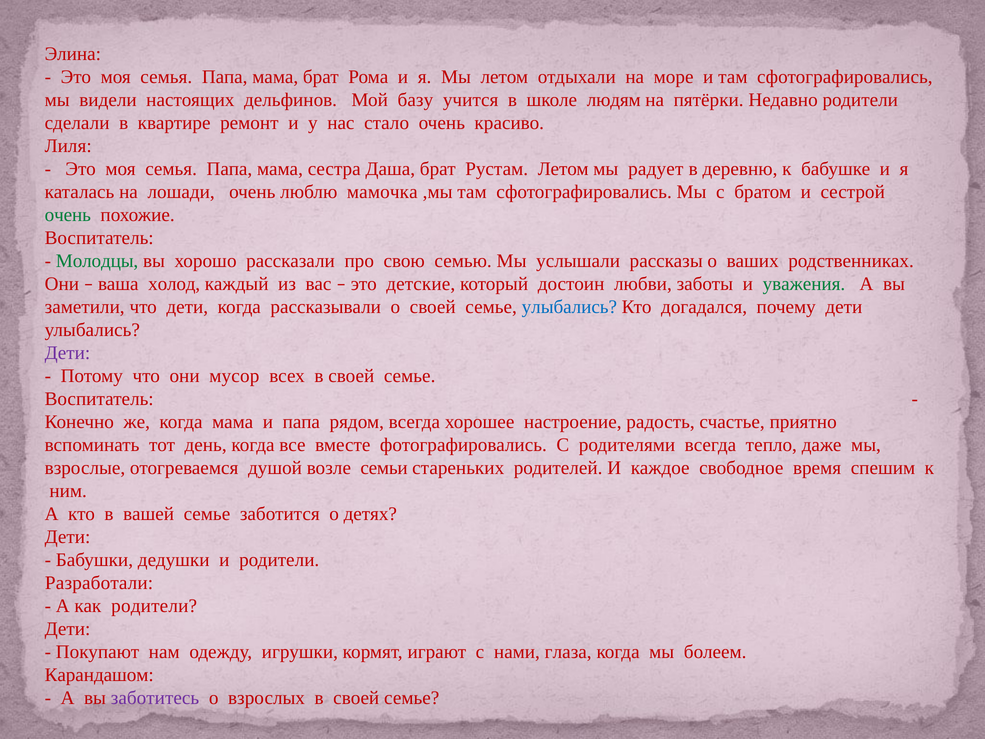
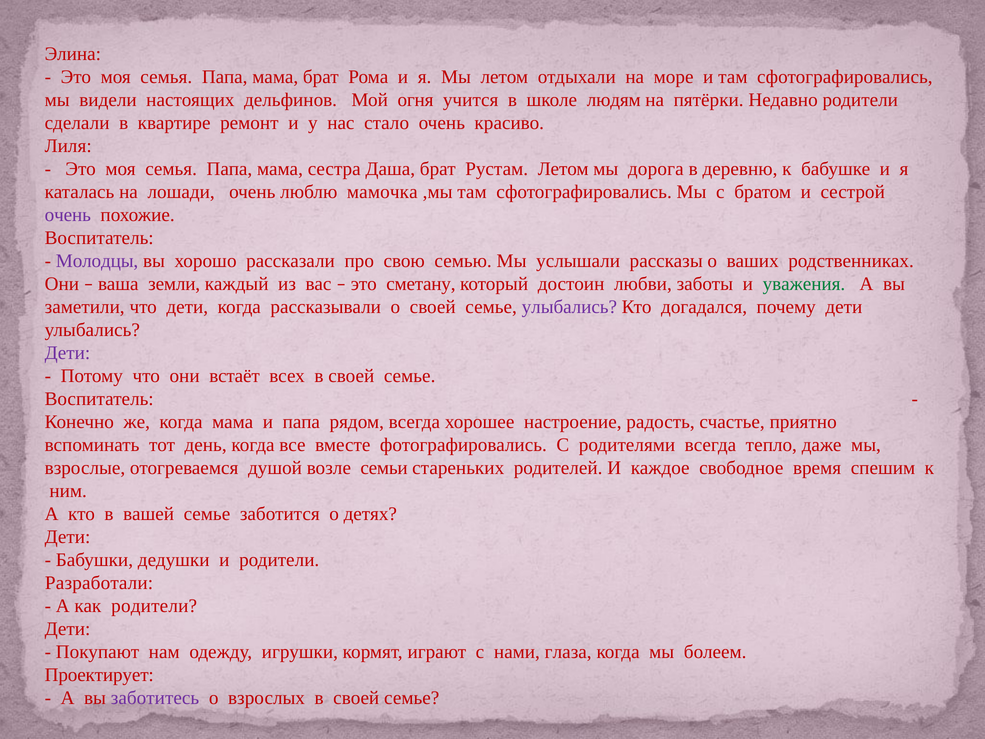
базу: базу -> огня (416, 100)
радует: радует -> дорога (656, 169)
очень colour: green -> purple (68, 215)
Молодцы colour: green -> purple (97, 261)
холод: холод -> земли (174, 284)
детские: детские -> сметану (421, 284)
улыбались colour: blue -> purple (569, 307)
мусор: мусор -> встаёт (235, 376)
Карандашом: Карандашом -> Проектирует (99, 675)
